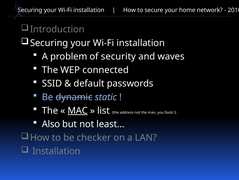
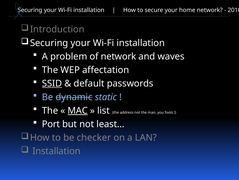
of security: security -> network (119, 56)
connected: connected -> affectation (106, 70)
SSID underline: none -> present (52, 83)
Also: Also -> Port (51, 124)
